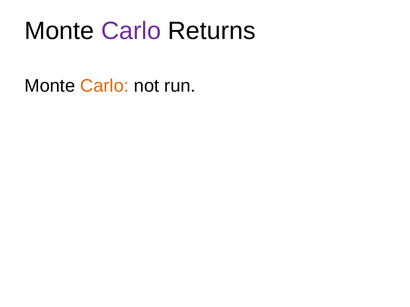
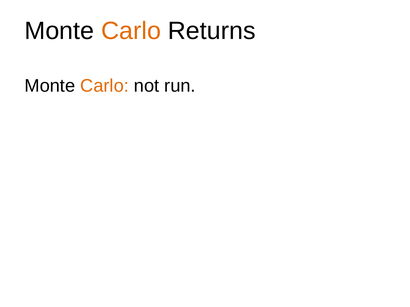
Carlo colour: purple -> orange (131, 31)
